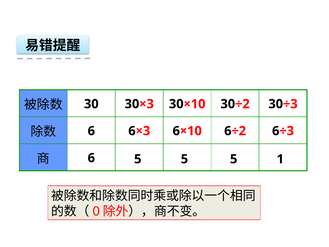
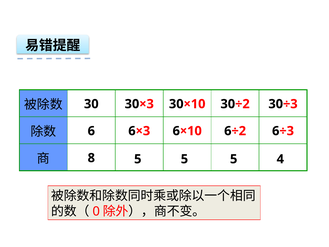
6: 6 -> 8 (91, 158)
1: 1 -> 4 (280, 159)
